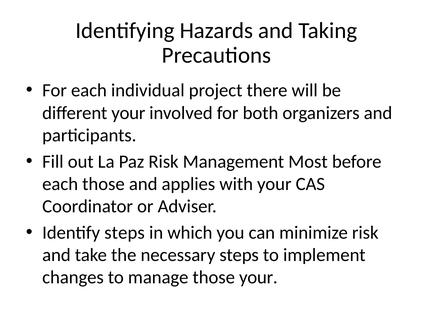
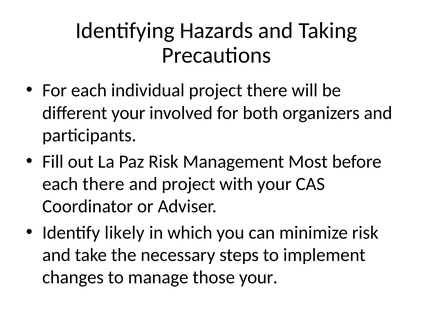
each those: those -> there (103, 184)
and applies: applies -> project (188, 184)
Identify steps: steps -> likely (125, 232)
